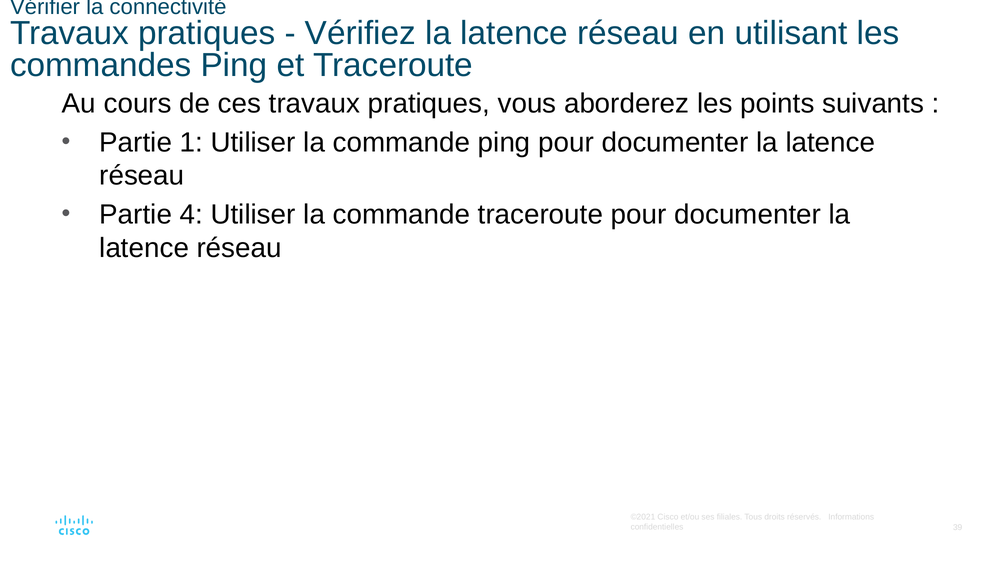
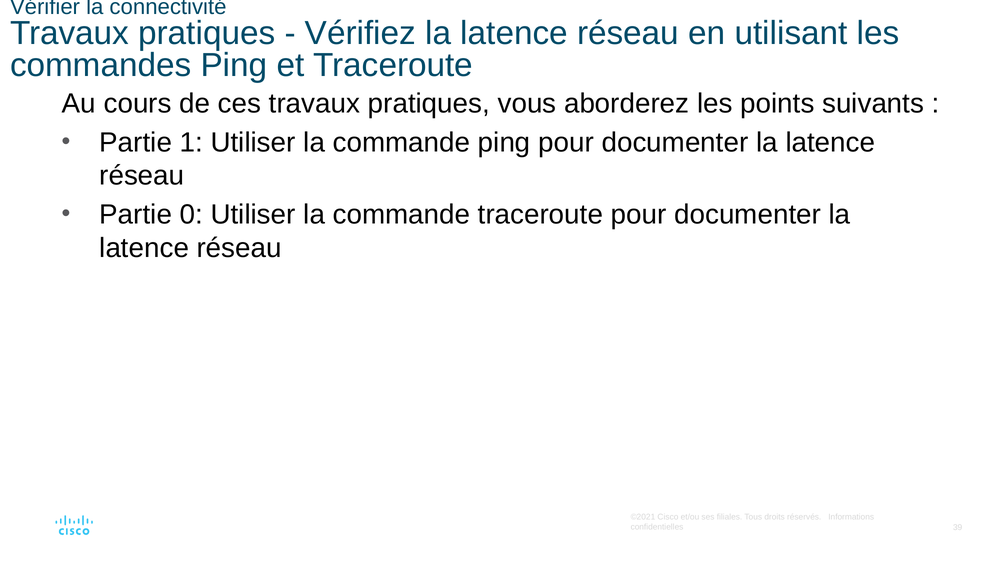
4: 4 -> 0 (191, 215)
